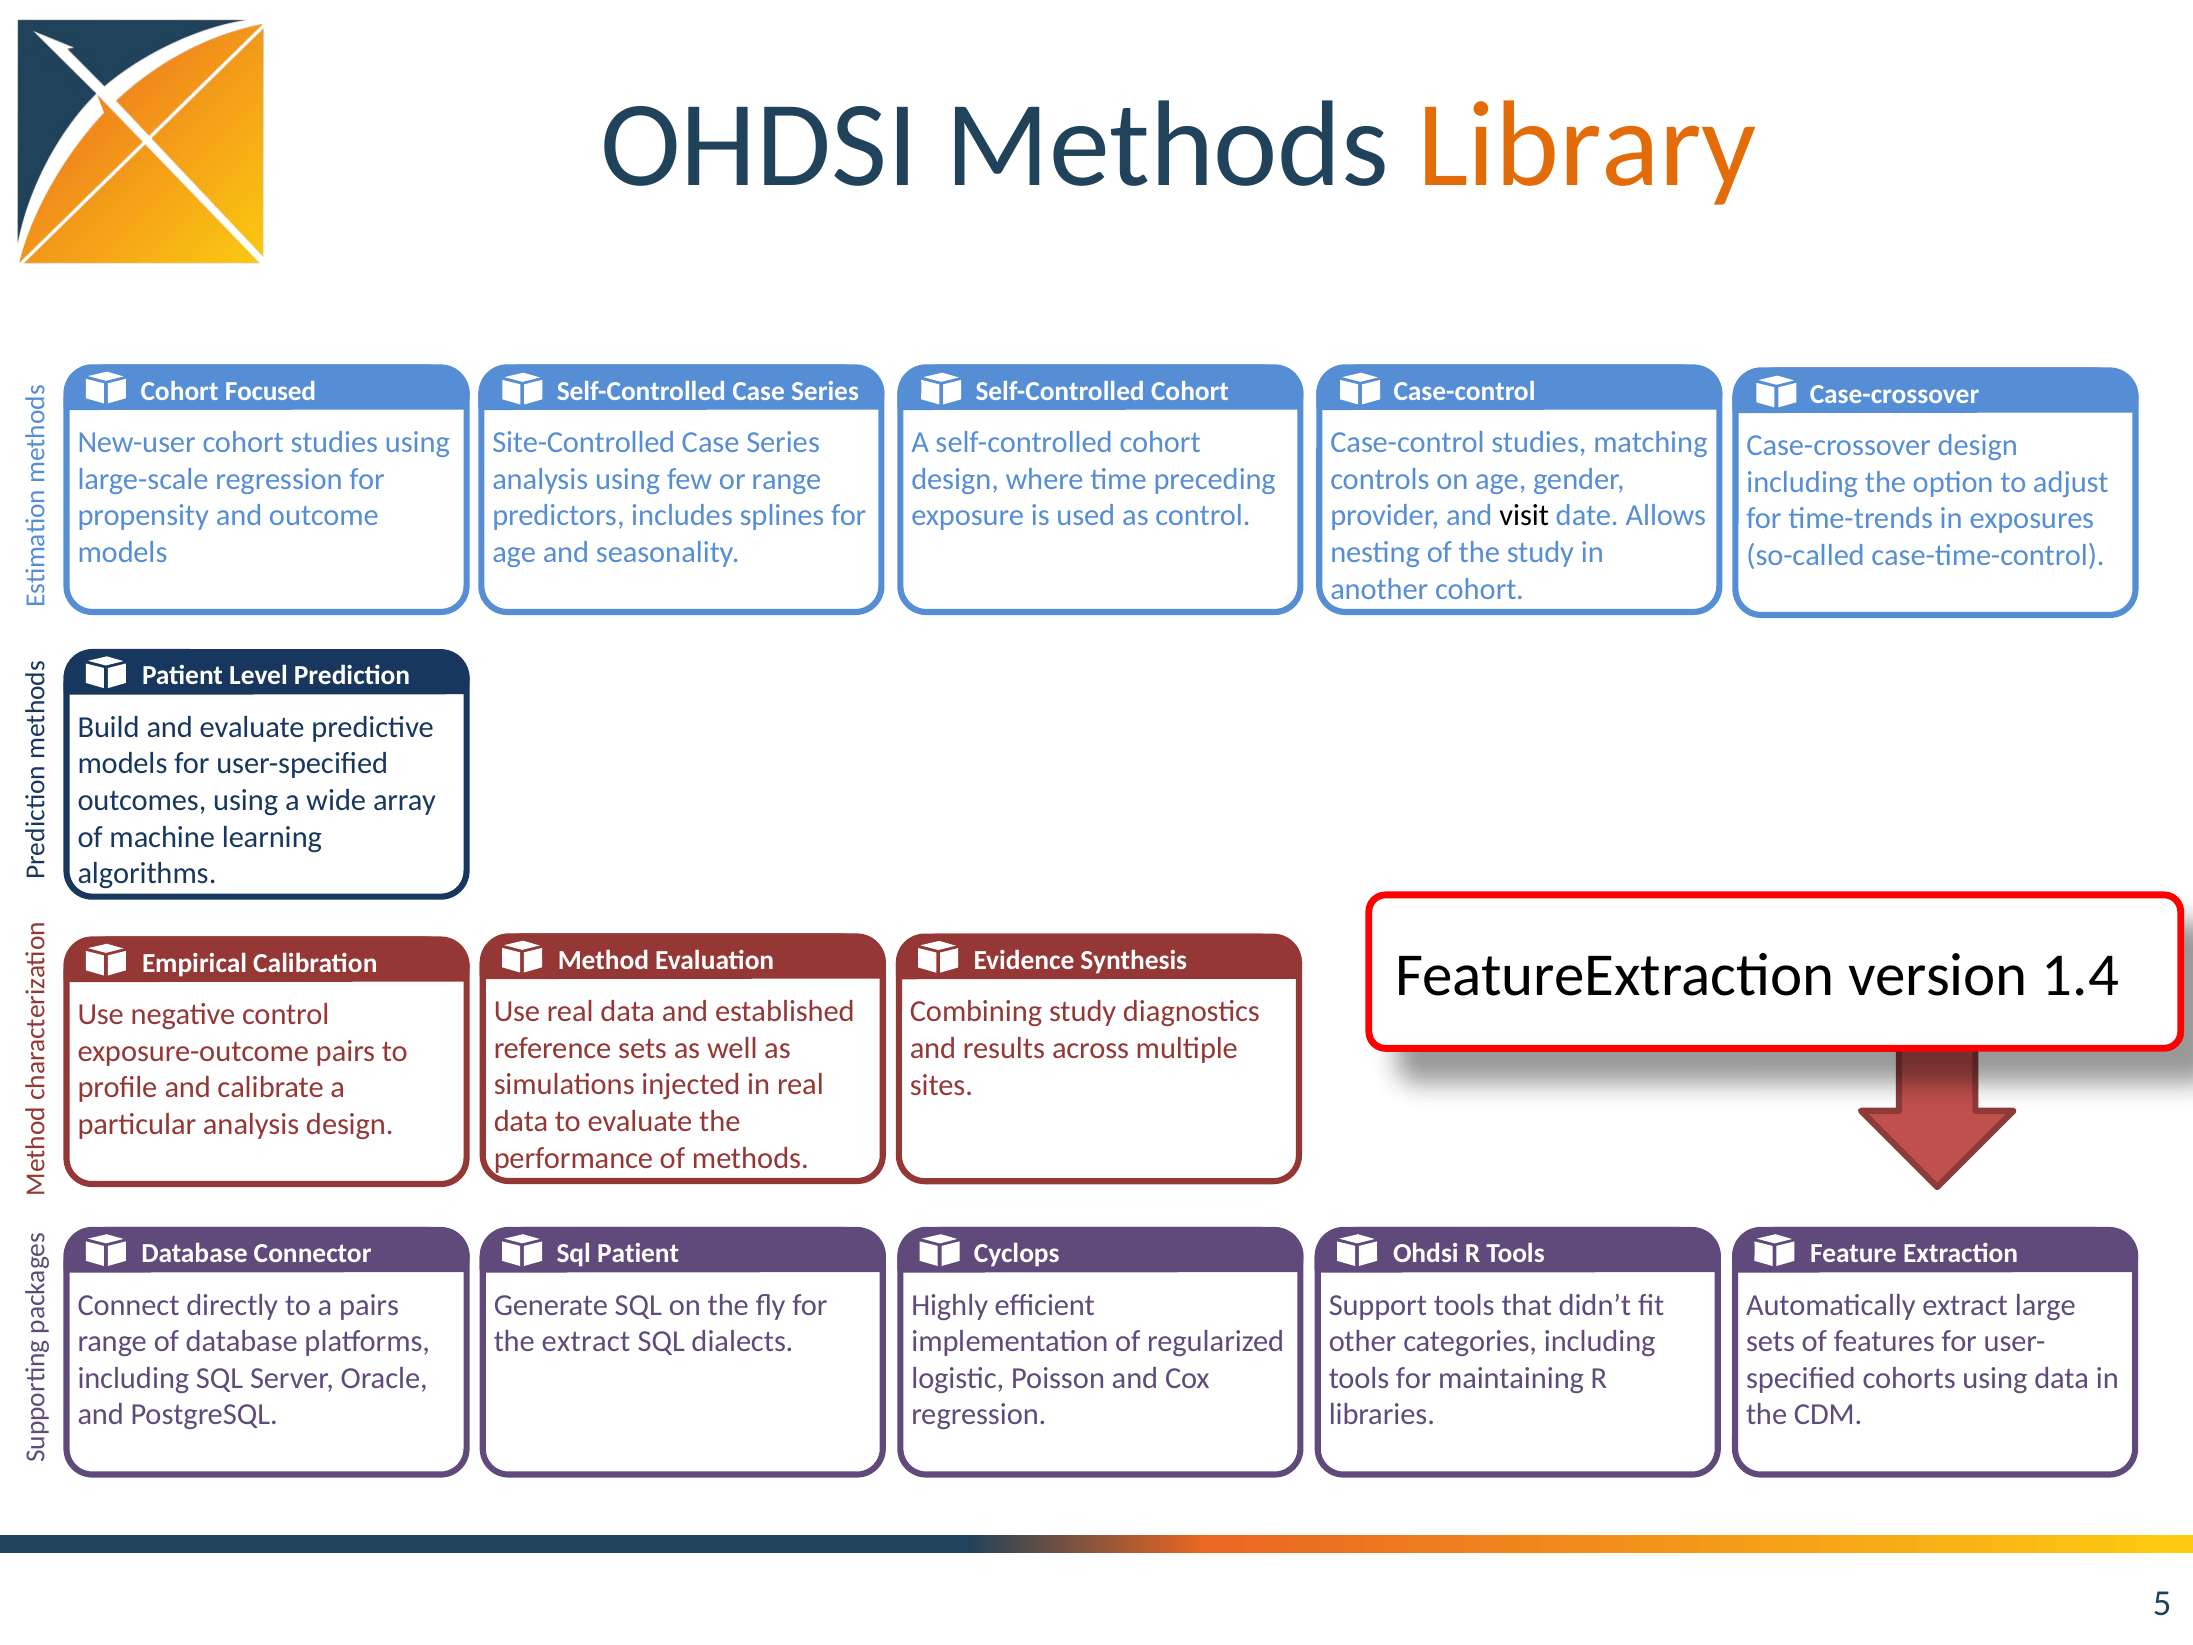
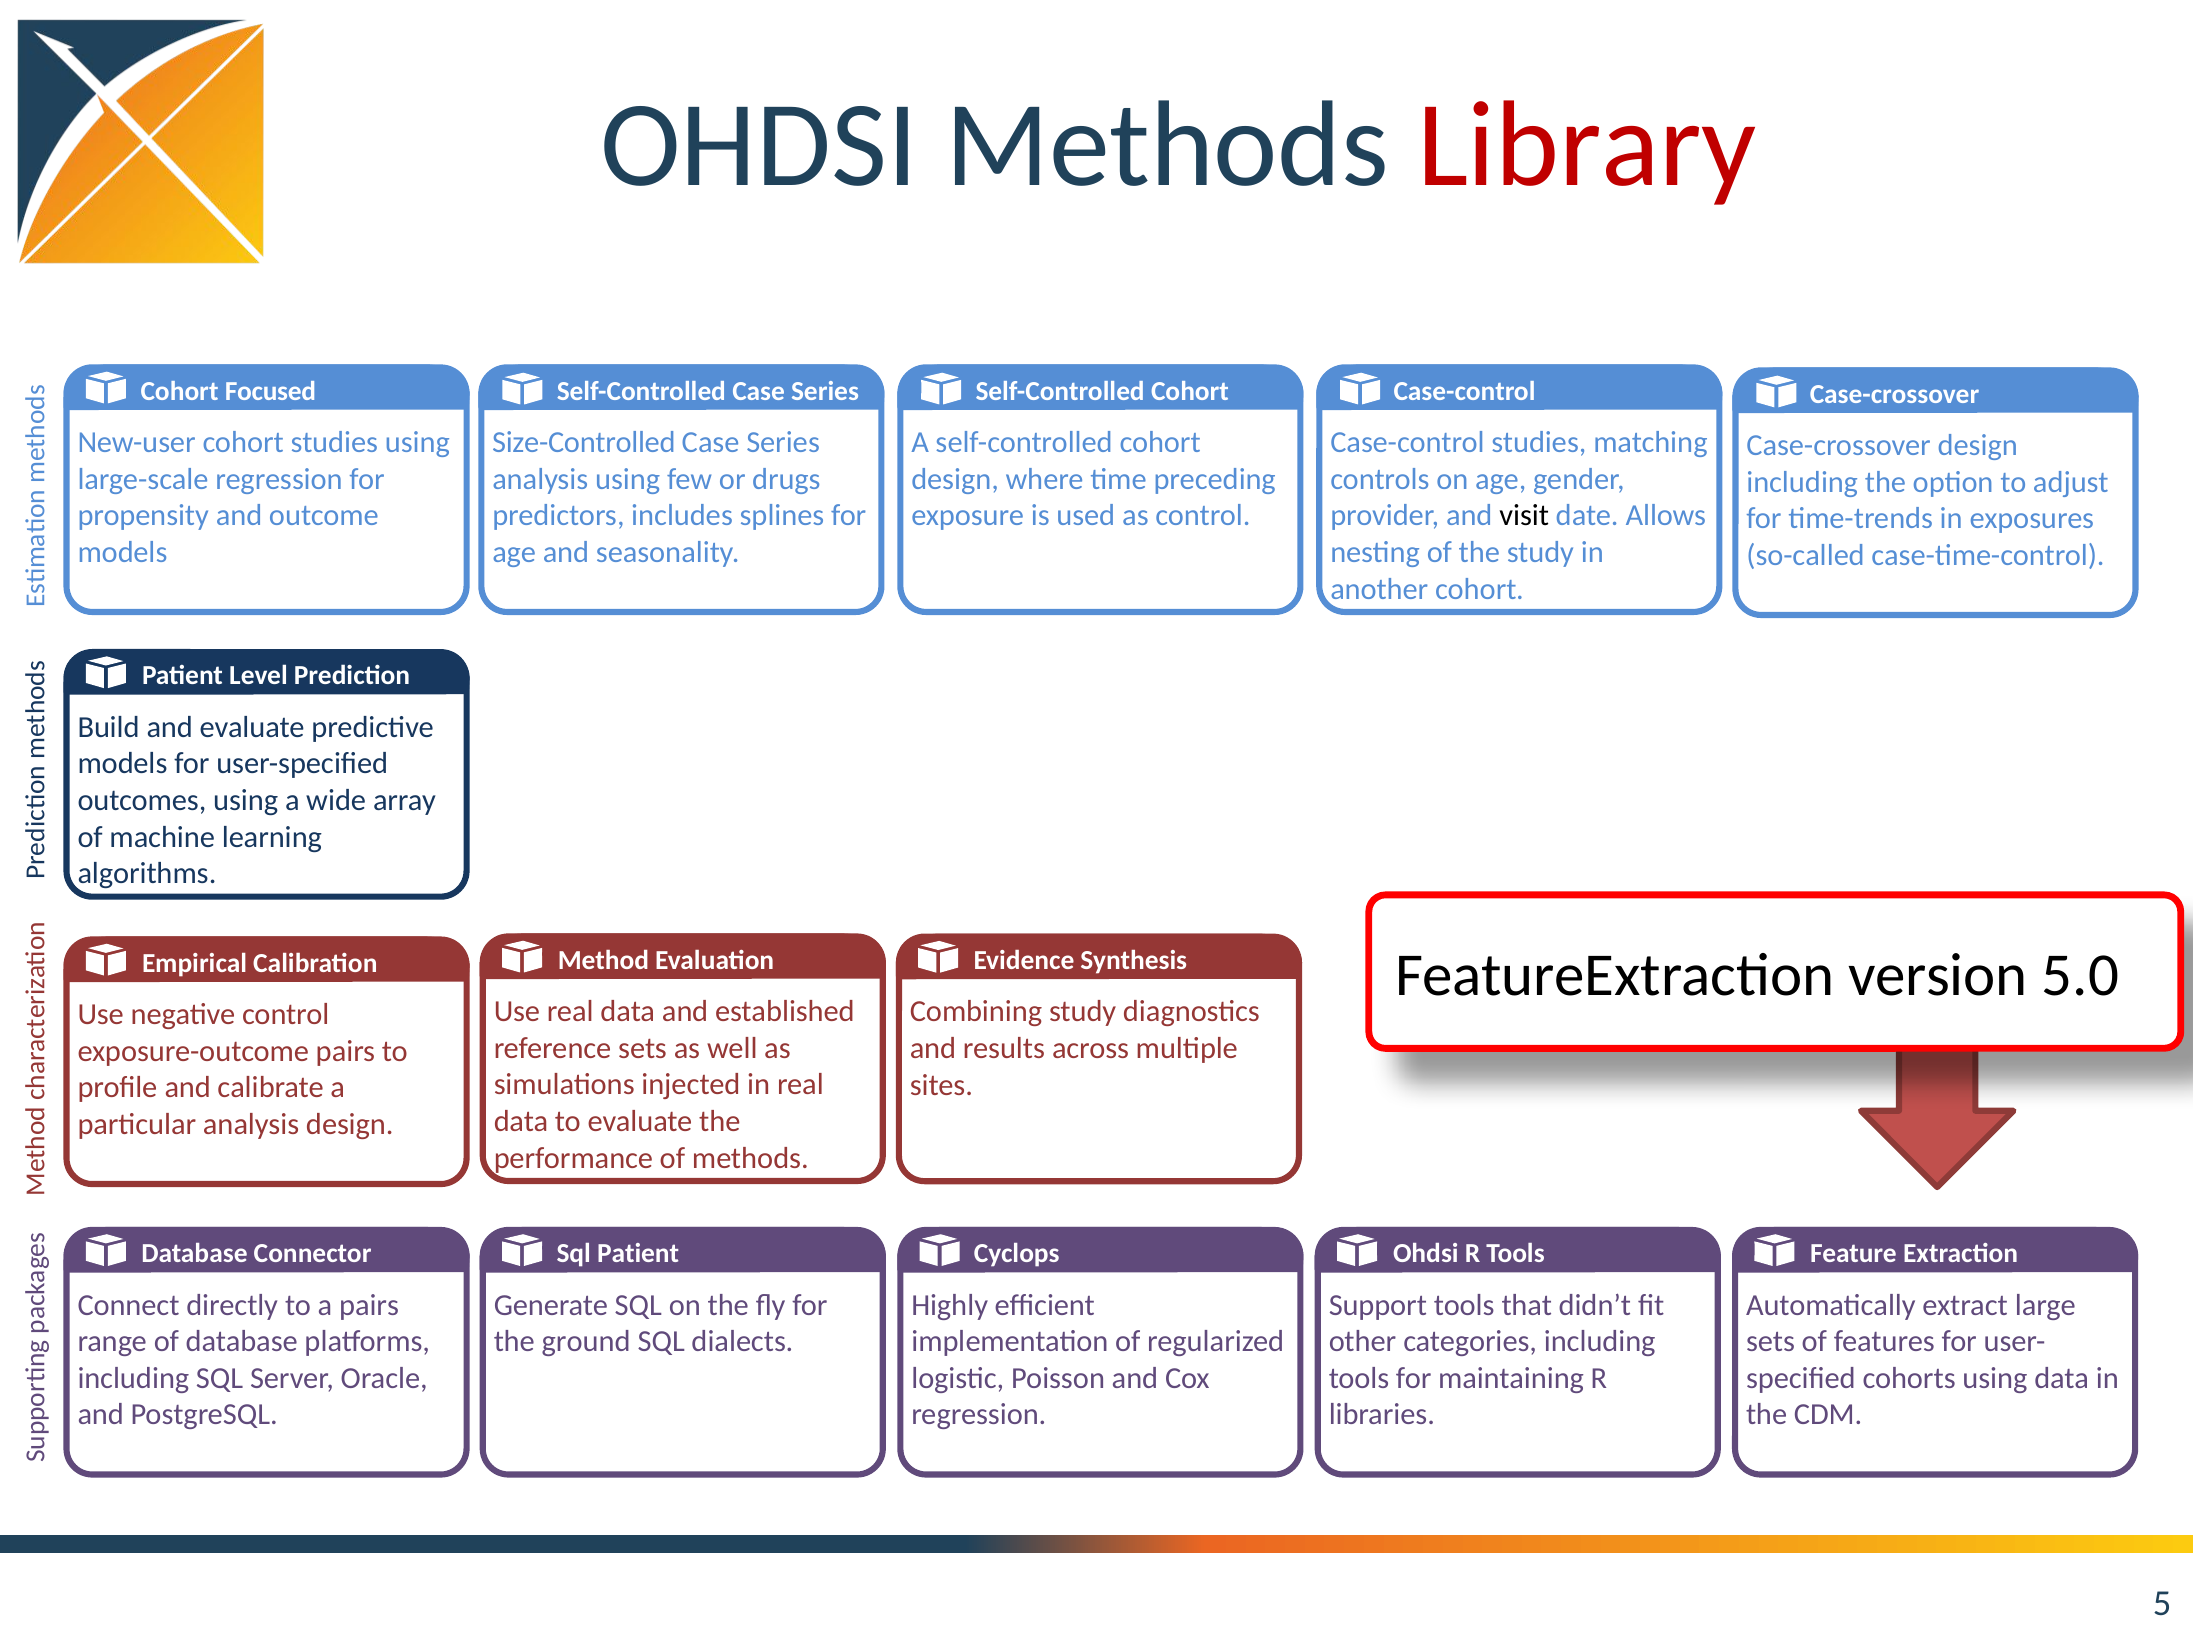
Library colour: orange -> red (1587, 145)
Site-Controlled: Site-Controlled -> Size-Controlled (584, 442)
or range: range -> drugs (786, 479)
1.4: 1.4 -> 5.0 (2080, 976)
the extract: extract -> ground (586, 1341)
